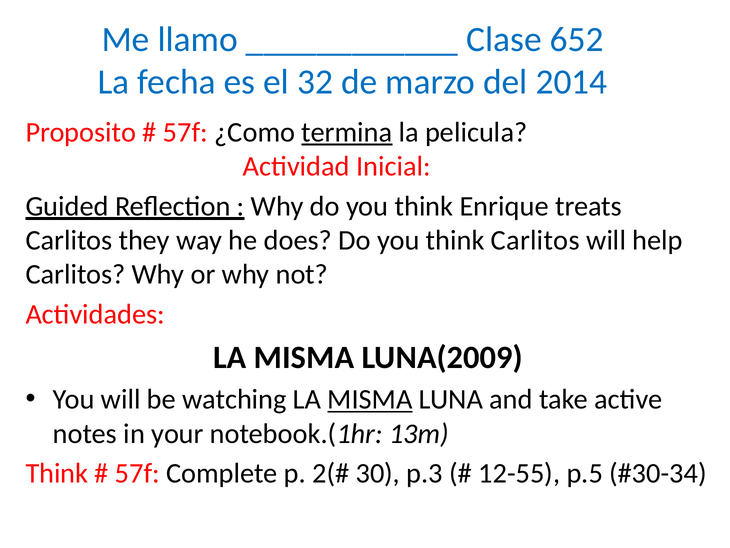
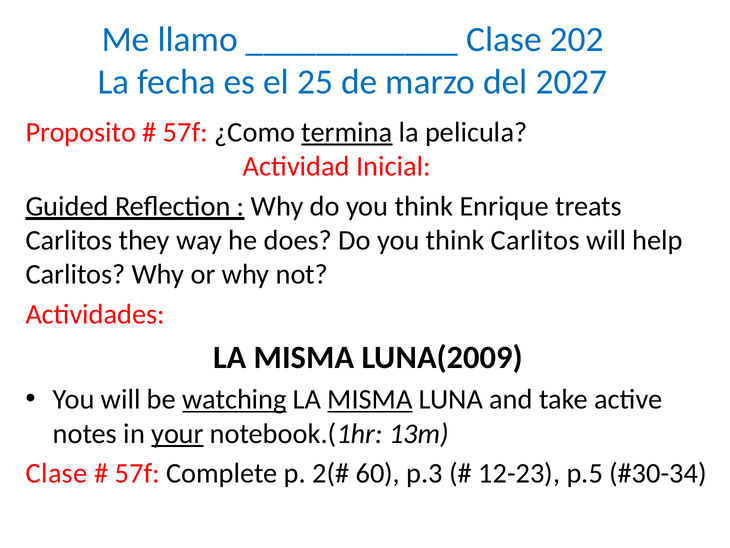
652: 652 -> 202 (577, 40)
32: 32 -> 25 (315, 82)
2014: 2014 -> 2027 (571, 82)
watching underline: none -> present (234, 399)
your underline: none -> present (177, 433)
Think: Think -> Clase (57, 473)
30: 30 -> 60 (378, 473)
12-55: 12-55 -> 12-23 (519, 473)
